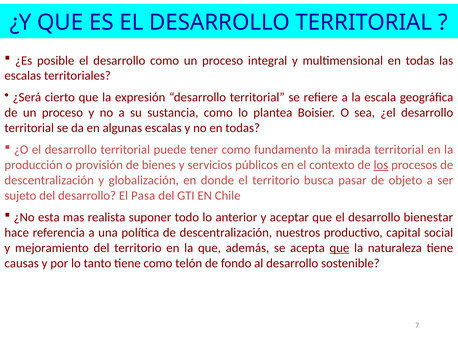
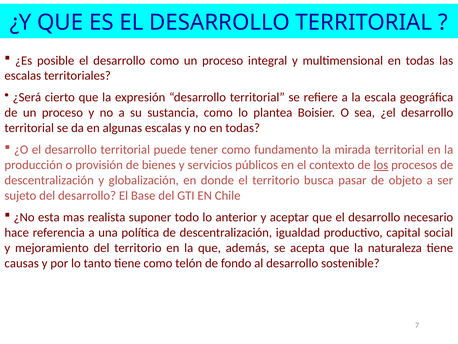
Pasa: Pasa -> Base (143, 195)
bienestar: bienestar -> necesario (428, 217)
nuestros: nuestros -> igualdad (298, 232)
que underline: present -> none (339, 247)
